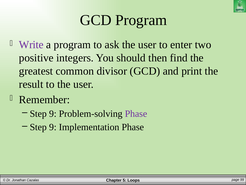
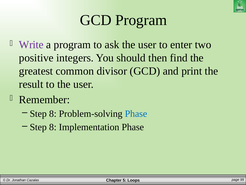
9: 9 -> 8 (53, 113)
Phase colour: purple -> blue (136, 113)
9: 9 -> 8 (53, 127)
